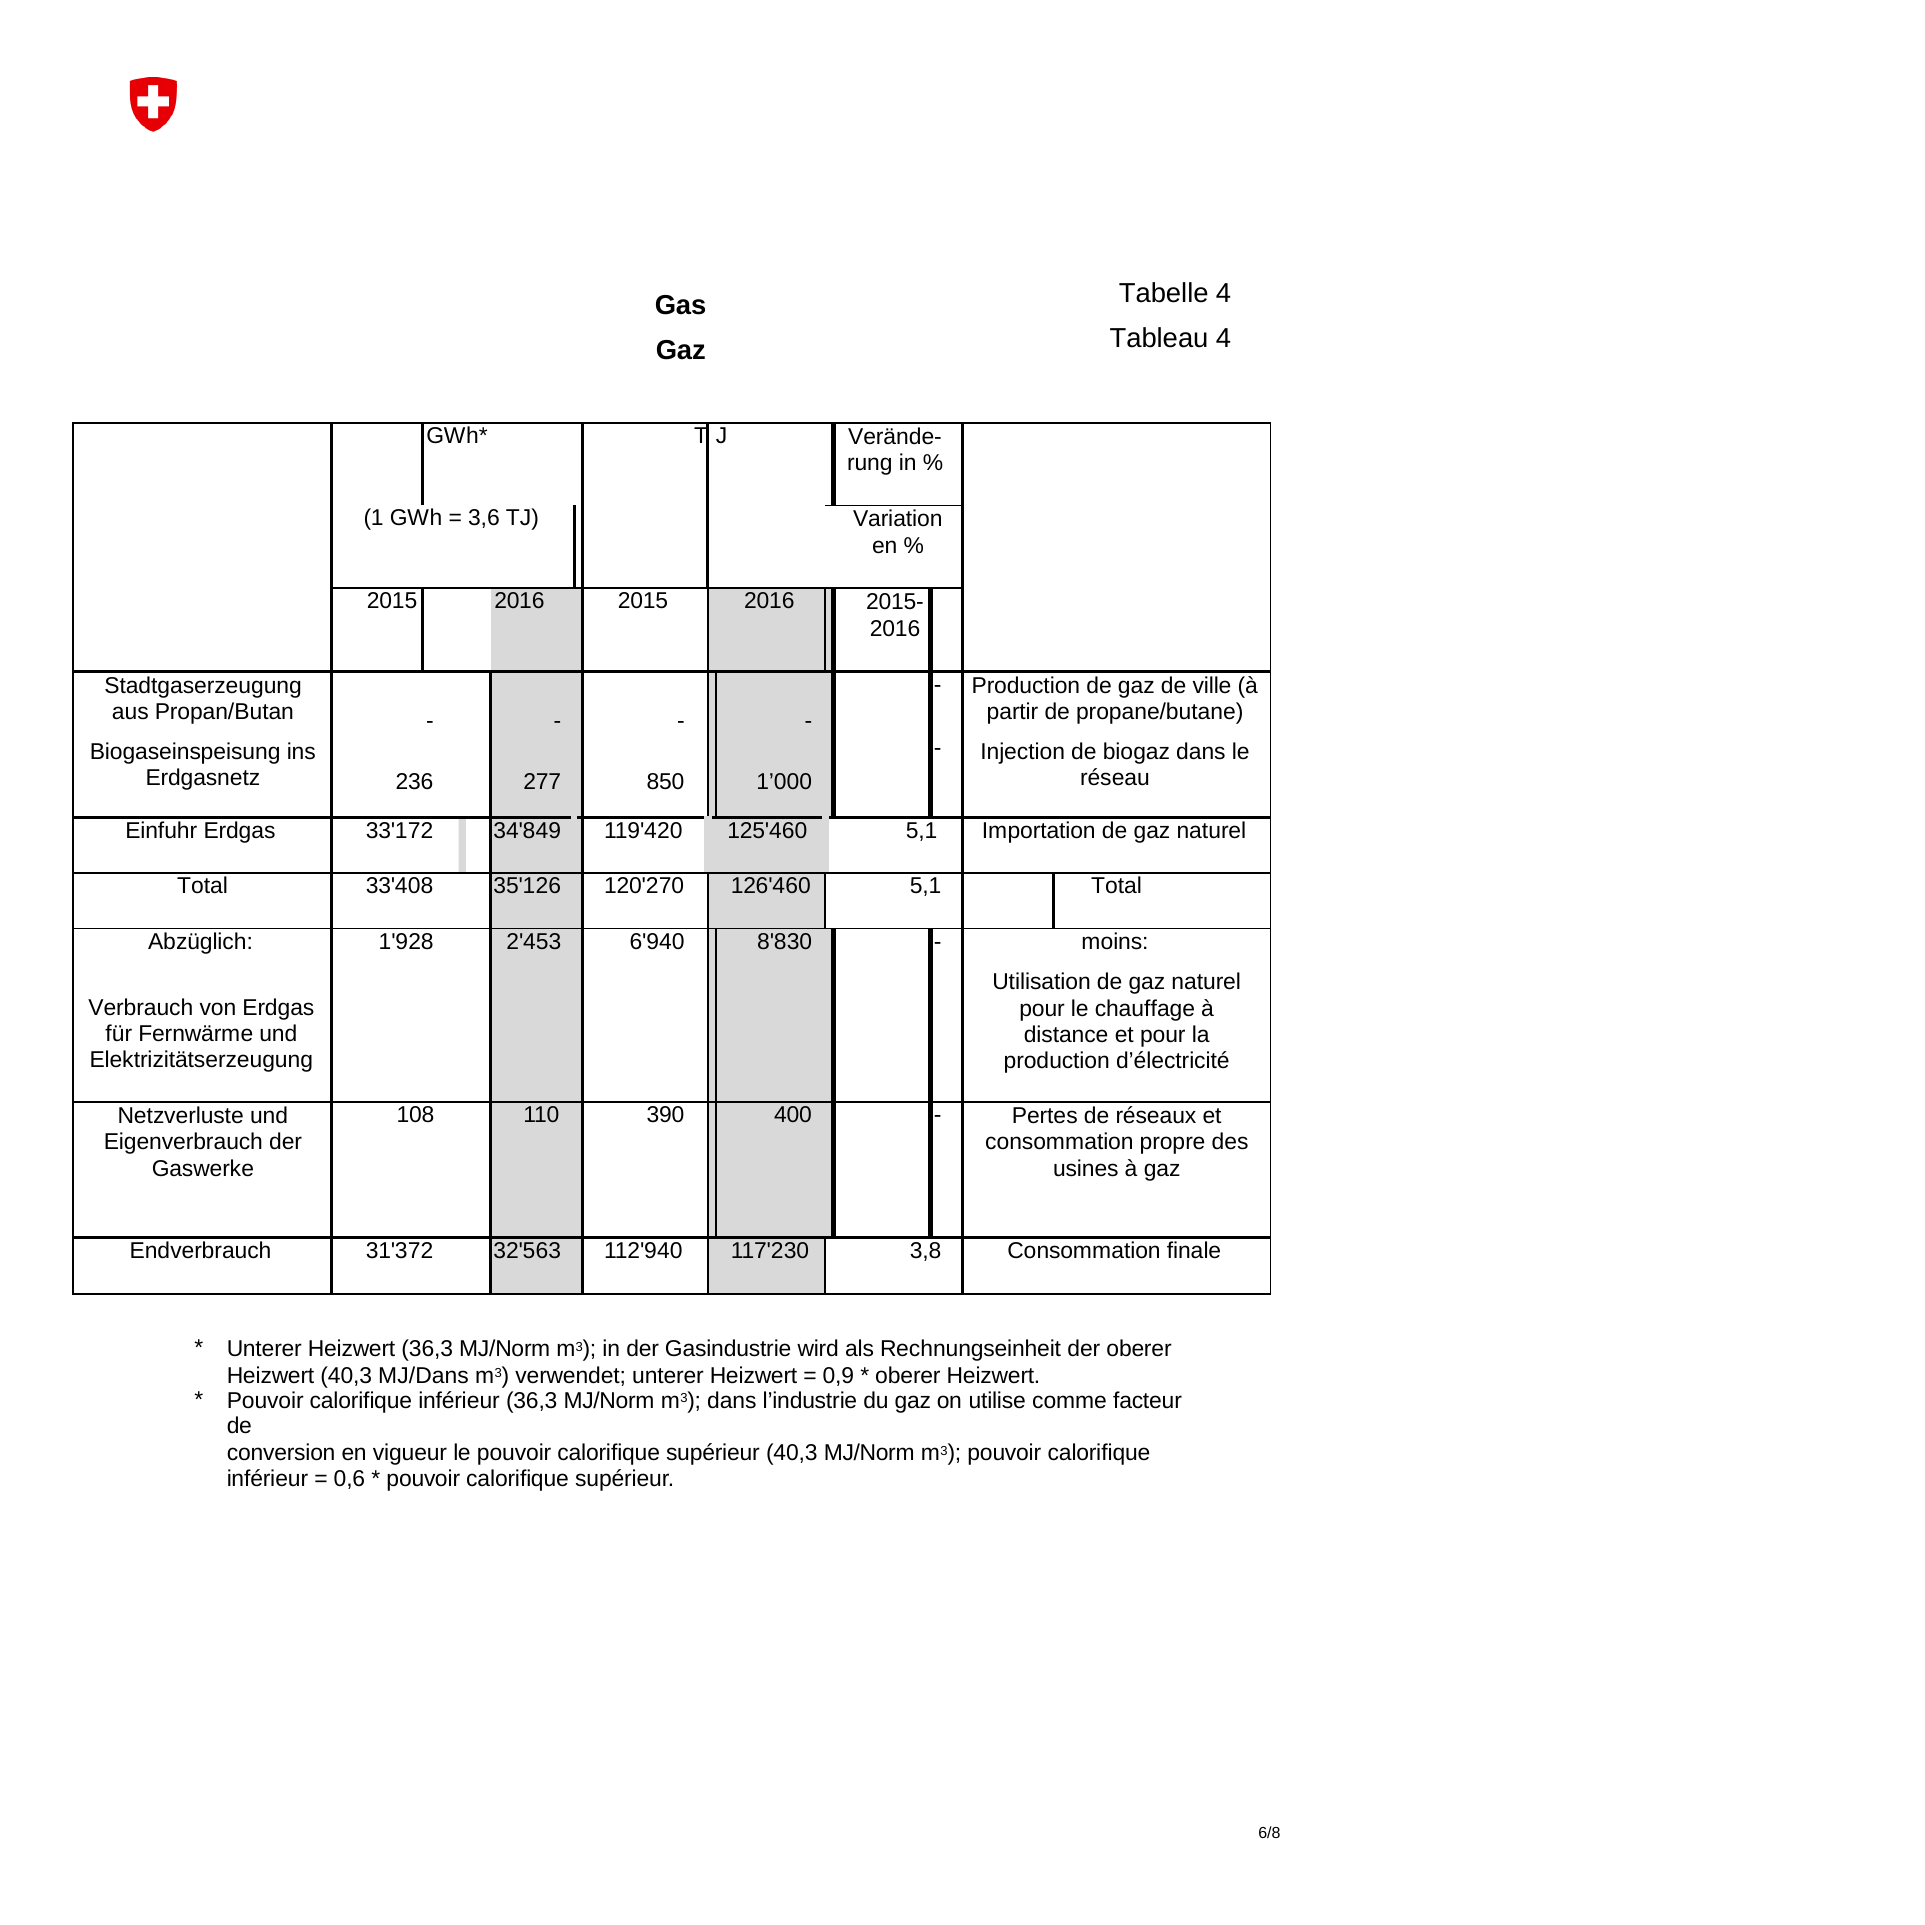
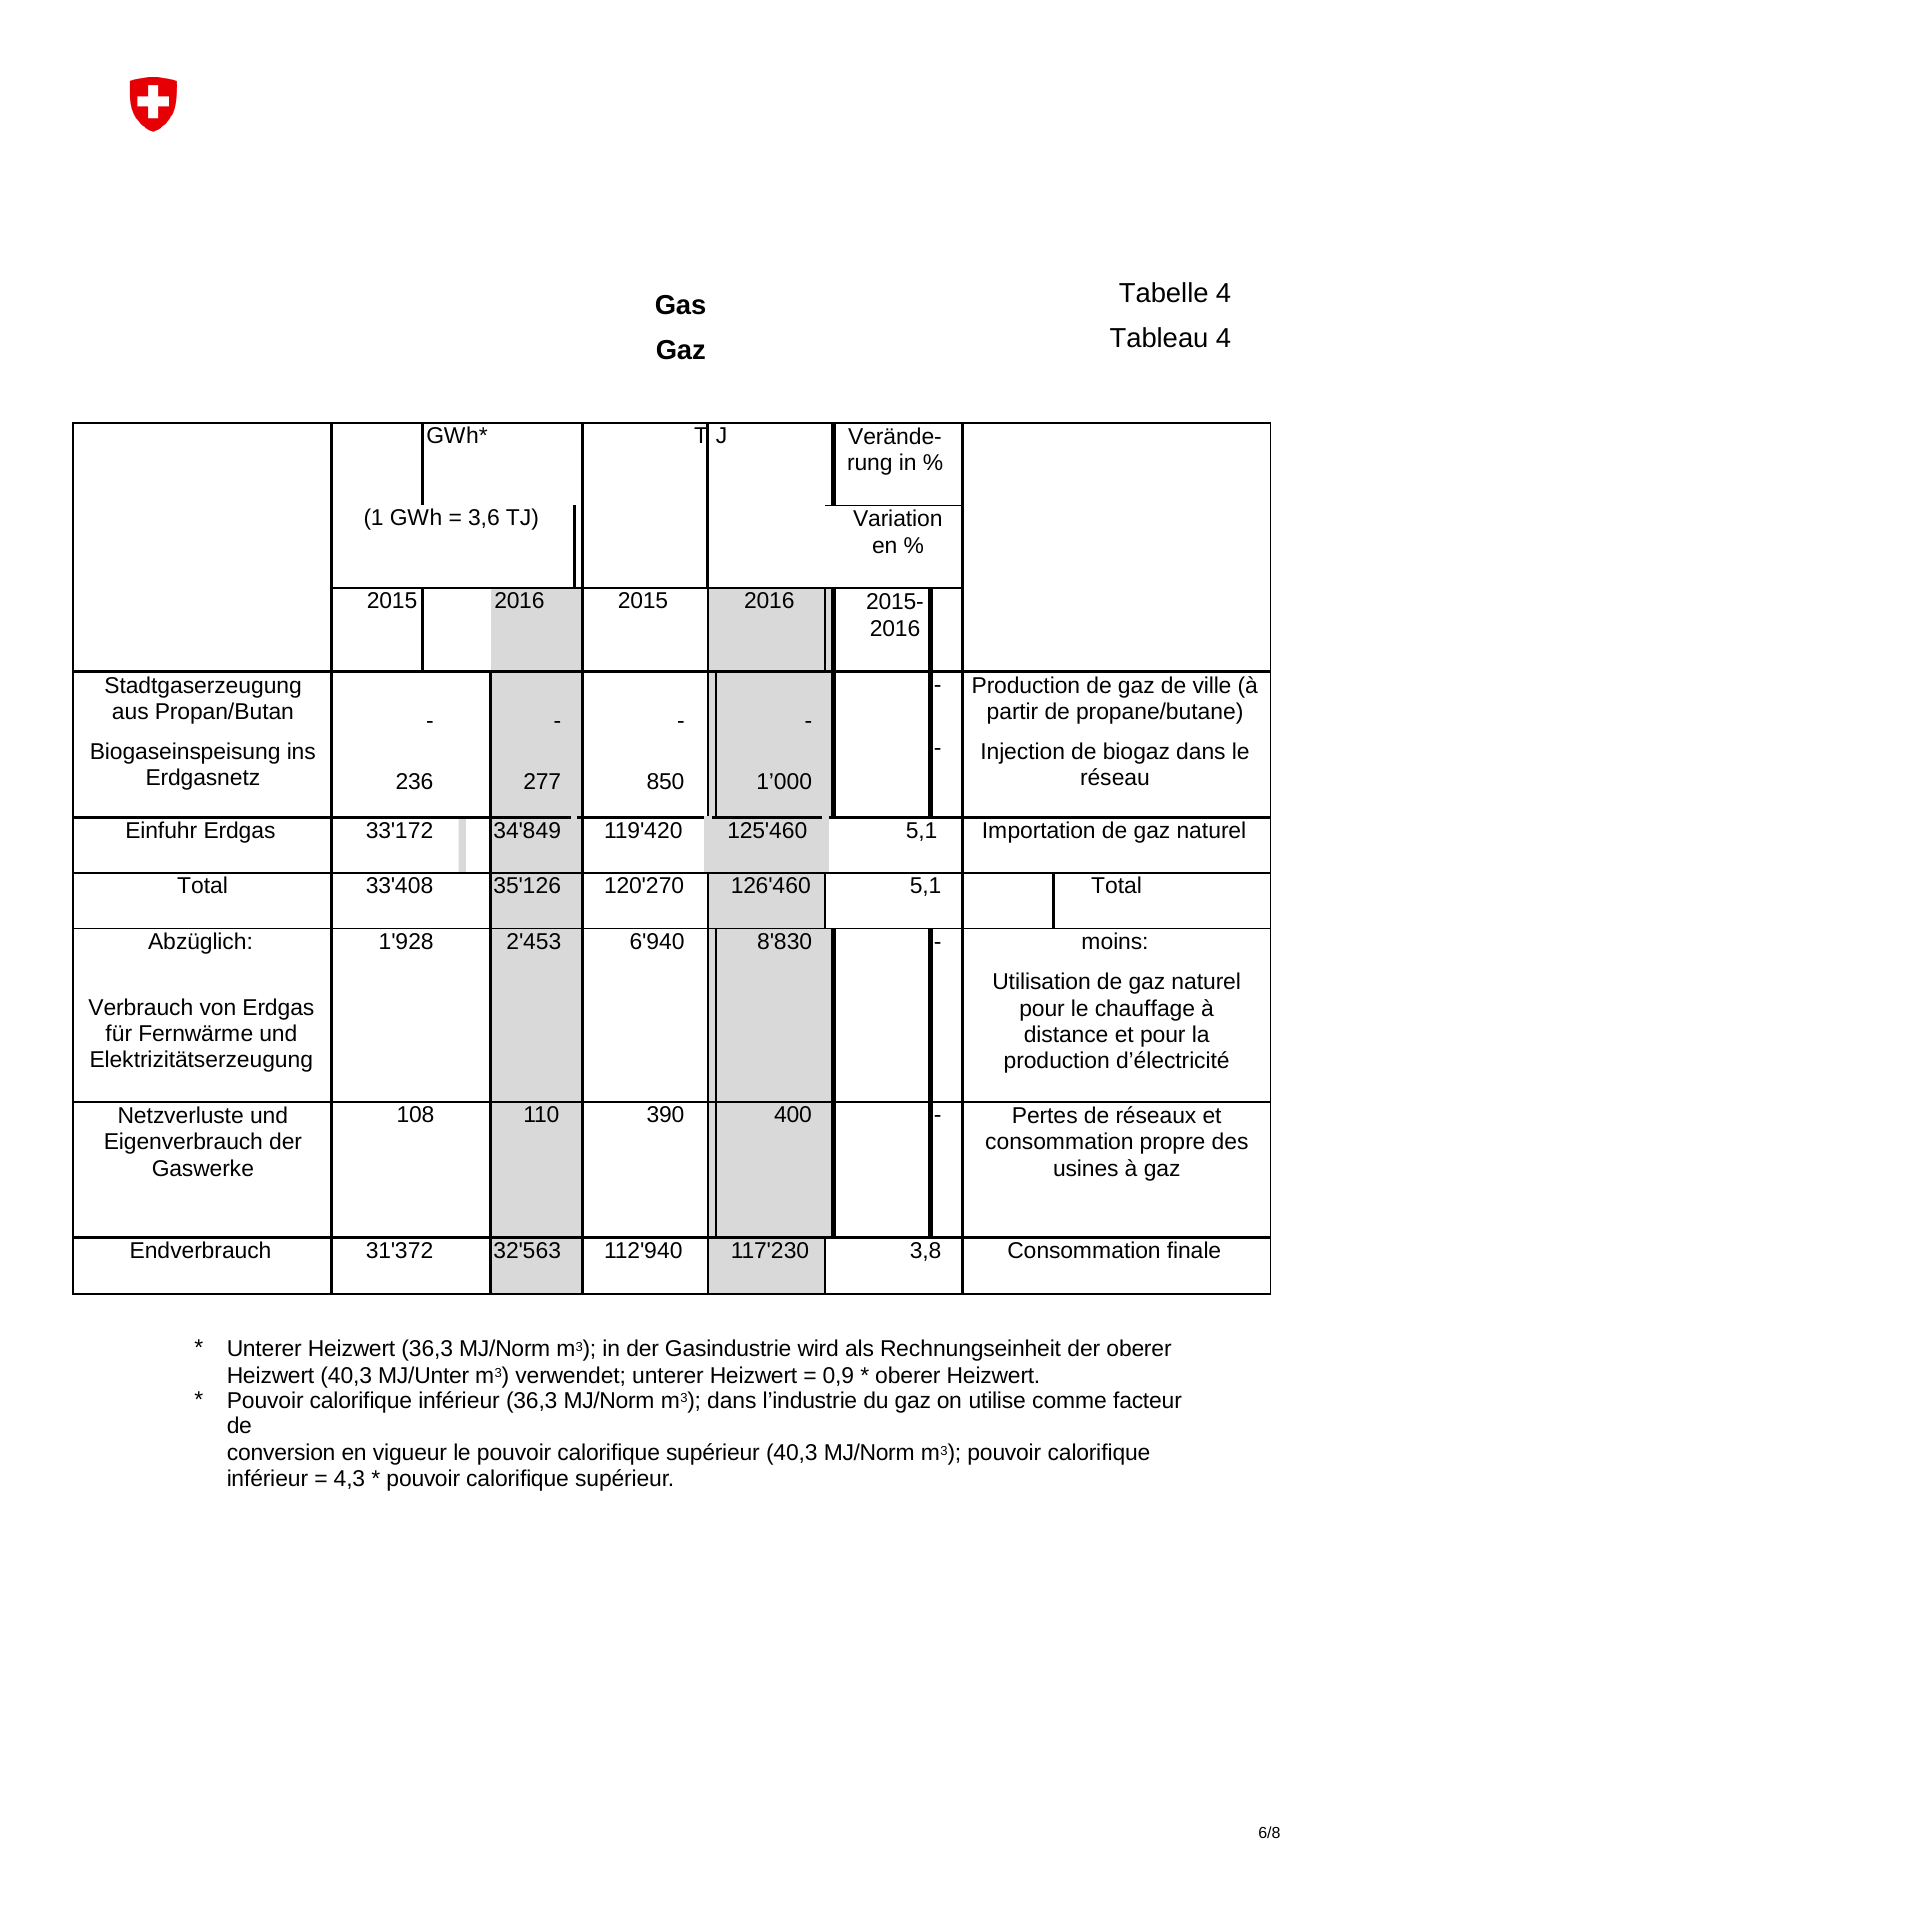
MJ/Dans: MJ/Dans -> MJ/Unter (424, 1376)
0,6: 0,6 -> 4,3 (349, 1479)
